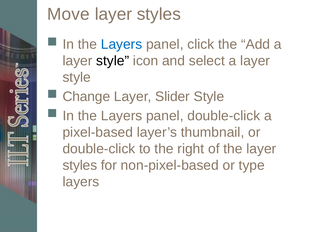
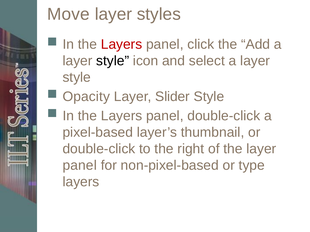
Layers colour: blue -> red (122, 44)
Change: Change -> Opacity (86, 97)
styles: styles -> panel (80, 166)
